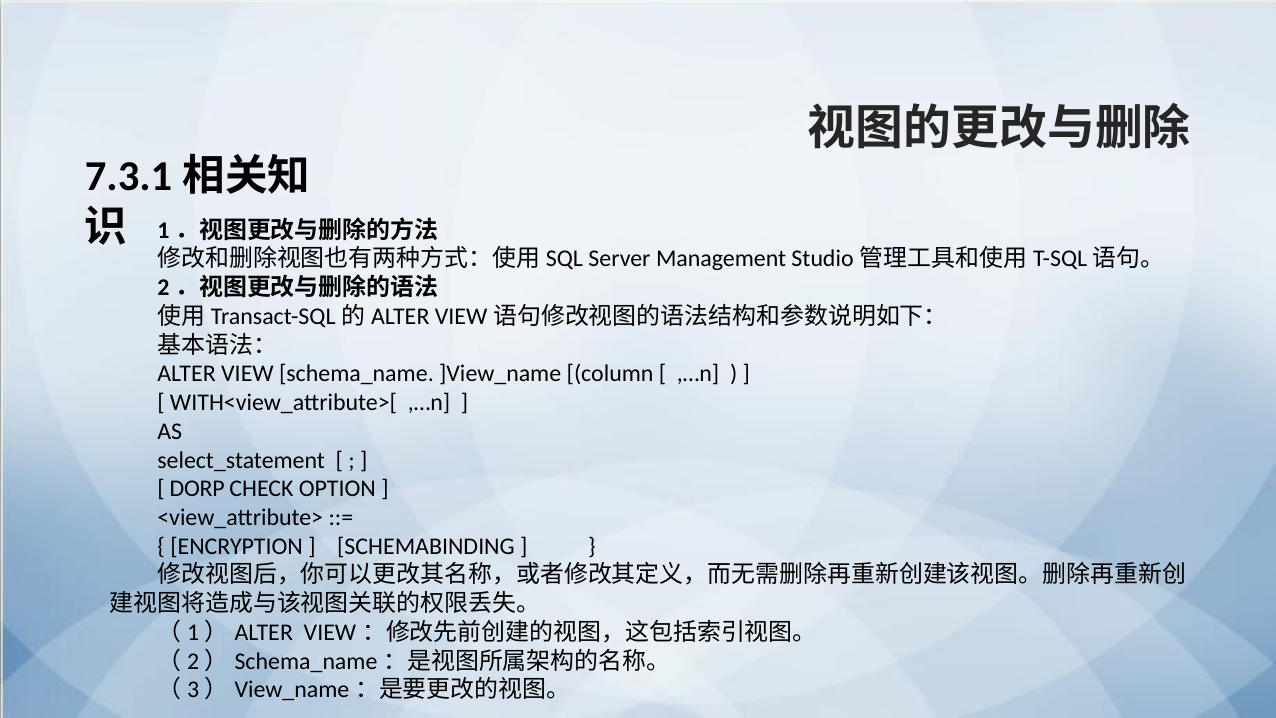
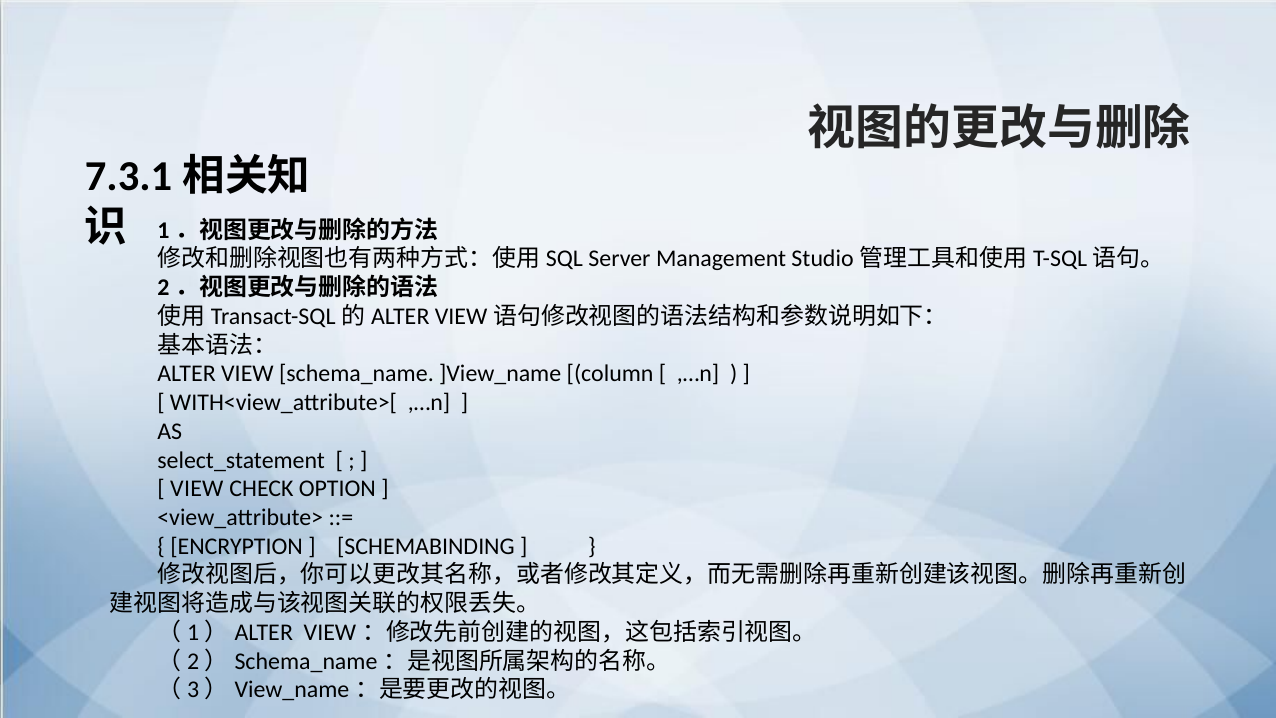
DORP: DORP -> VIEW (197, 489)
